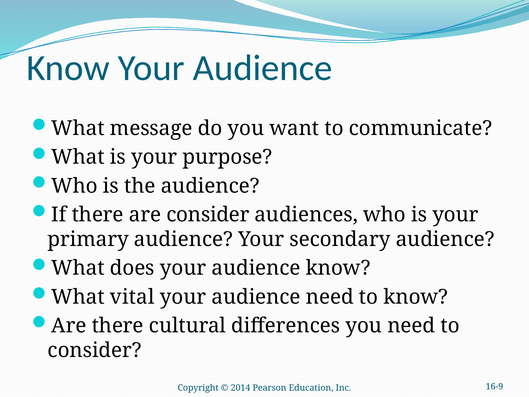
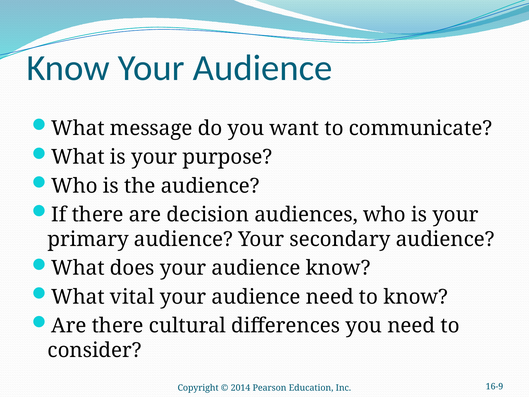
are consider: consider -> decision (208, 215)
